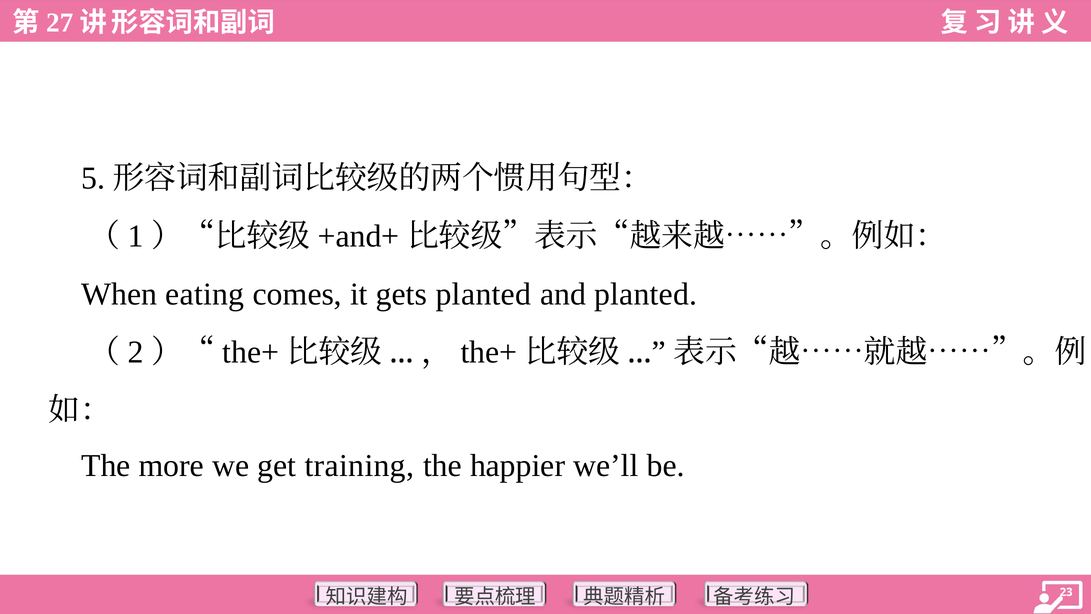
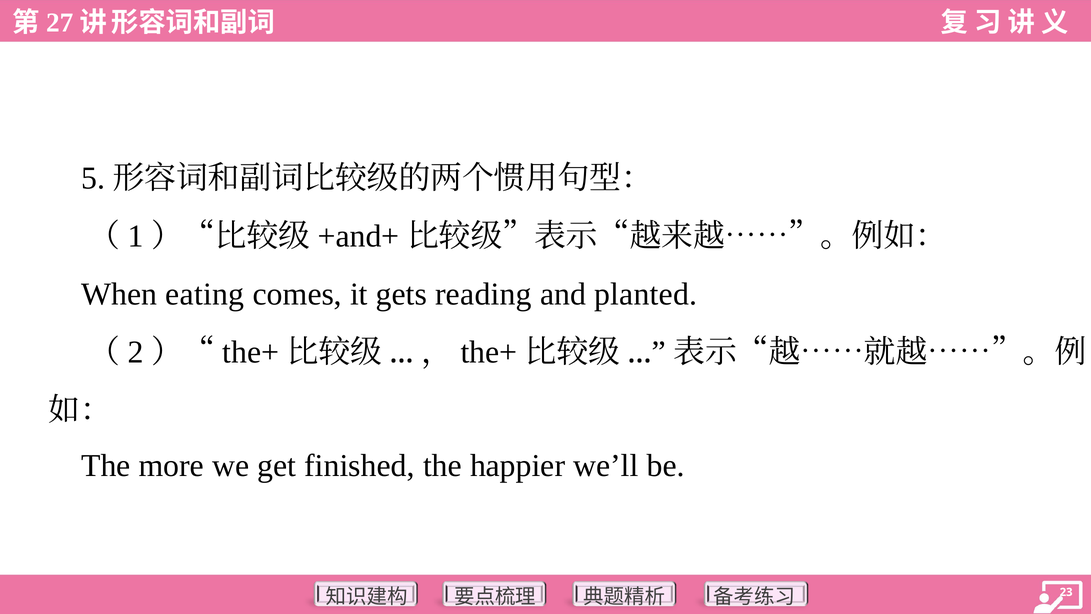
gets planted: planted -> reading (484, 294)
training: training -> finished (360, 466)
